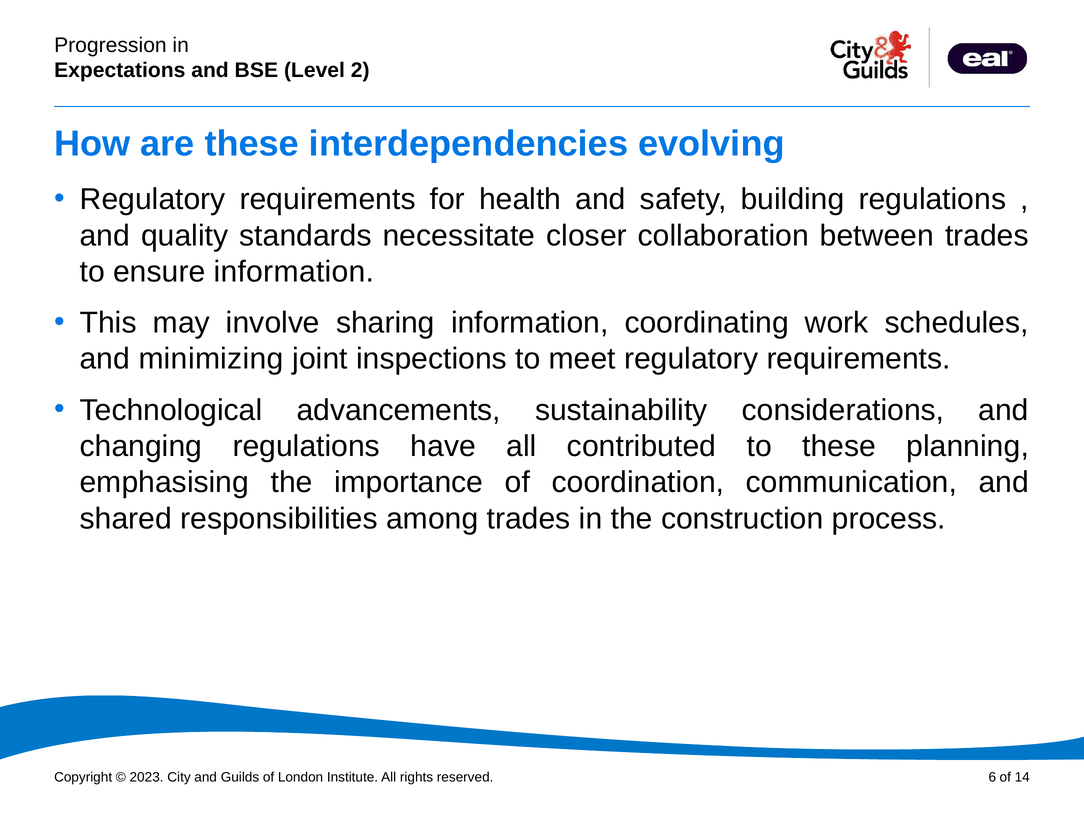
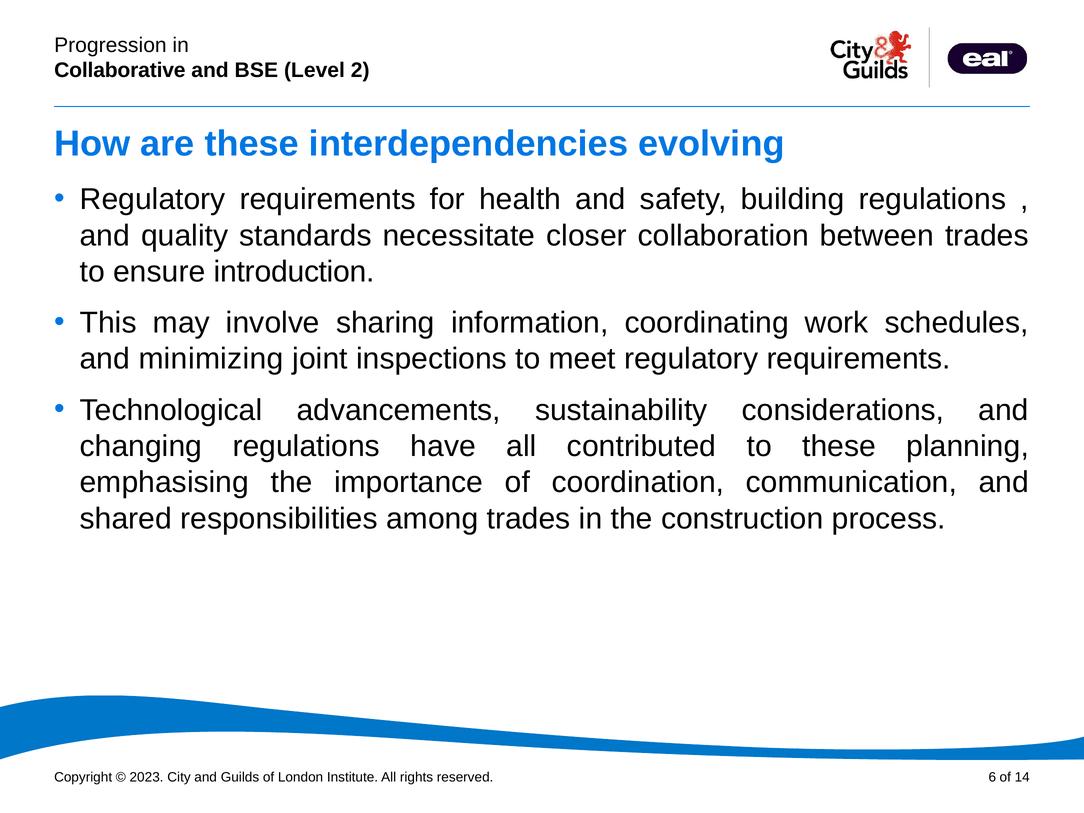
Expectations: Expectations -> Collaborative (120, 70)
ensure information: information -> introduction (294, 272)
